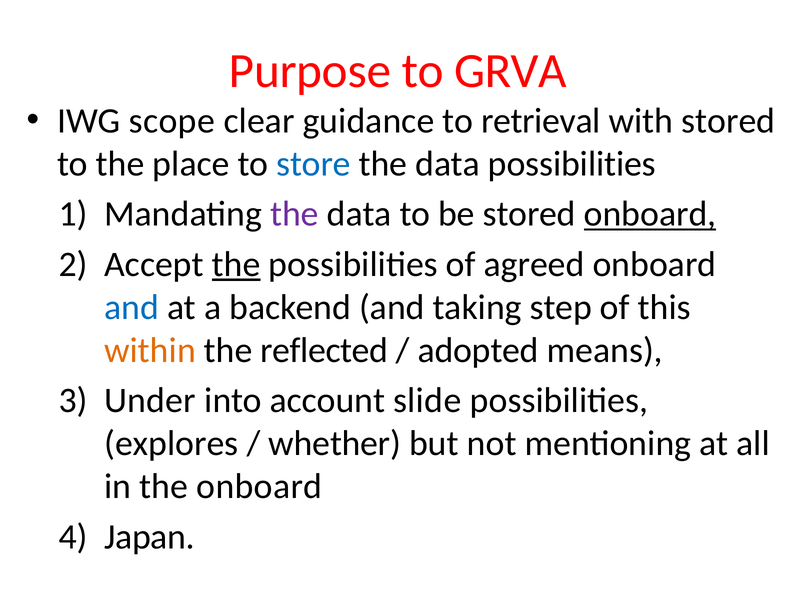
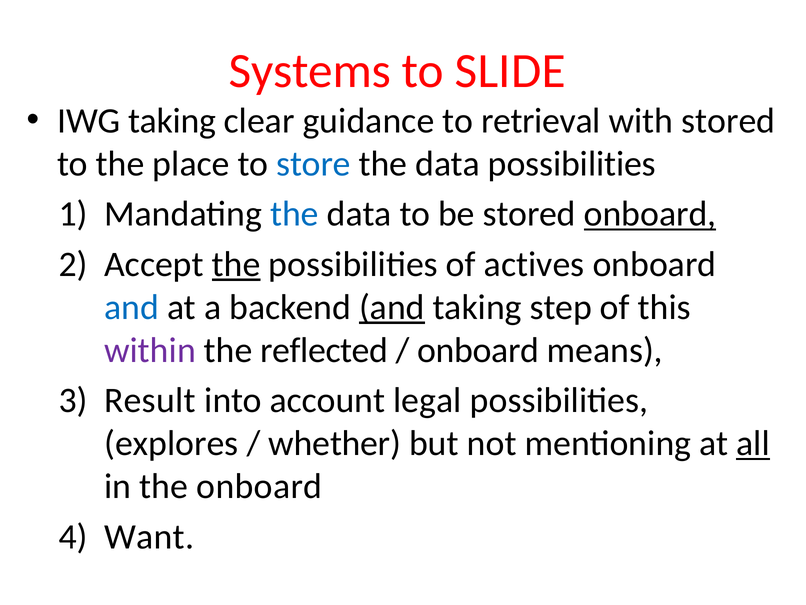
Purpose: Purpose -> Systems (310, 71)
GRVA: GRVA -> SLIDE (510, 71)
IWG scope: scope -> taking (172, 121)
the colour: purple -> blue (295, 214)
agreed: agreed -> actives (534, 264)
and underline: none -> present (392, 307)
within colour: orange -> purple (150, 350)
adopted: adopted -> onboard (478, 350)
Under: Under -> Result (150, 400)
slide: slide -> legal (427, 400)
all underline: none -> present (753, 443)
Japan: Japan -> Want (149, 536)
